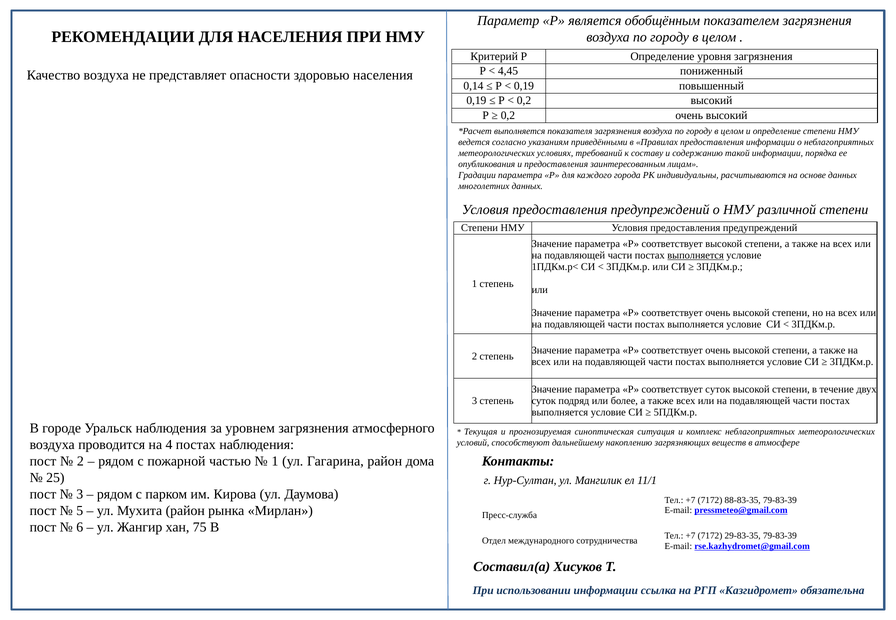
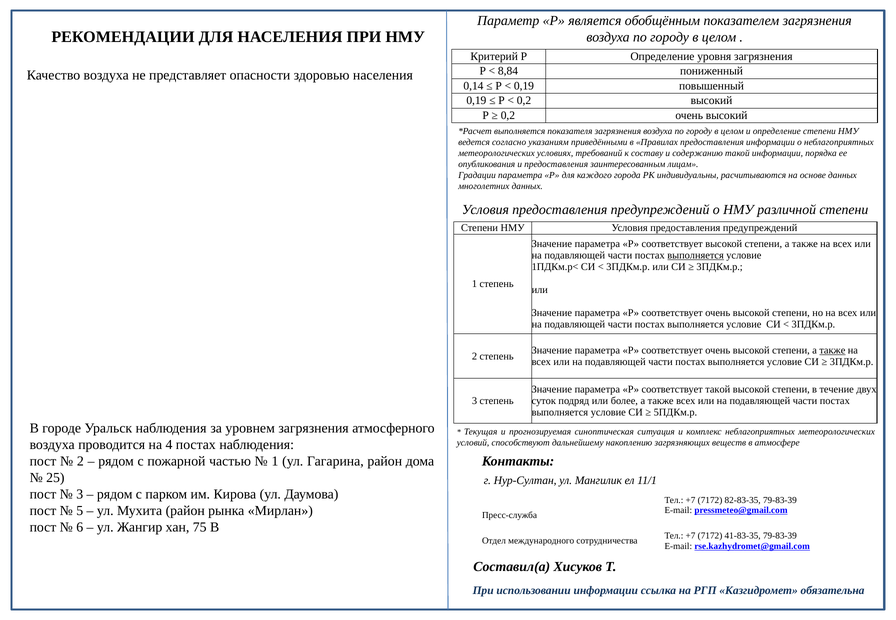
4,45: 4,45 -> 8,84 (508, 71)
также underline: none -> present (832, 351)
соответствует суток: суток -> такой (718, 390)
88-83-35: 88-83-35 -> 82-83-35 (743, 500)
29-83-35: 29-83-35 -> 41-83-35 (743, 536)
